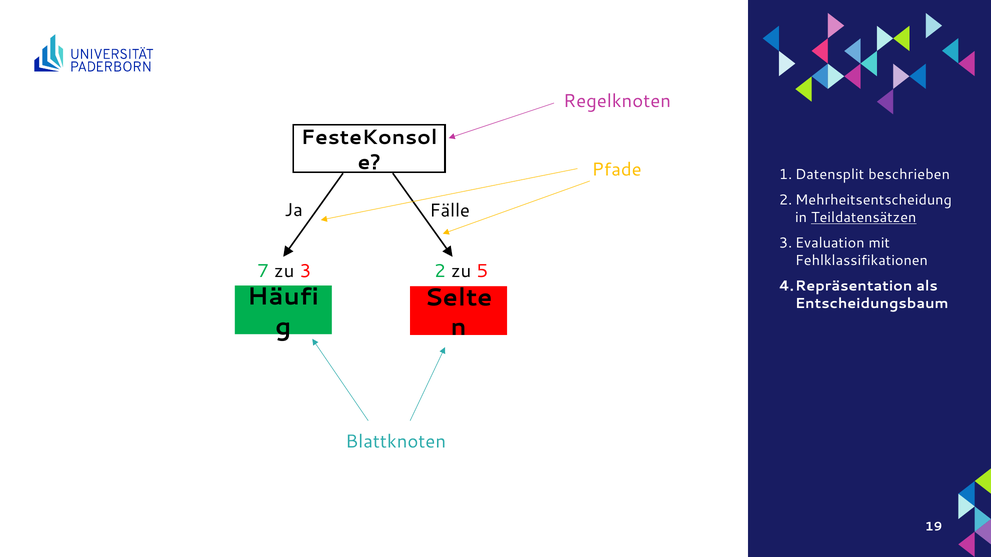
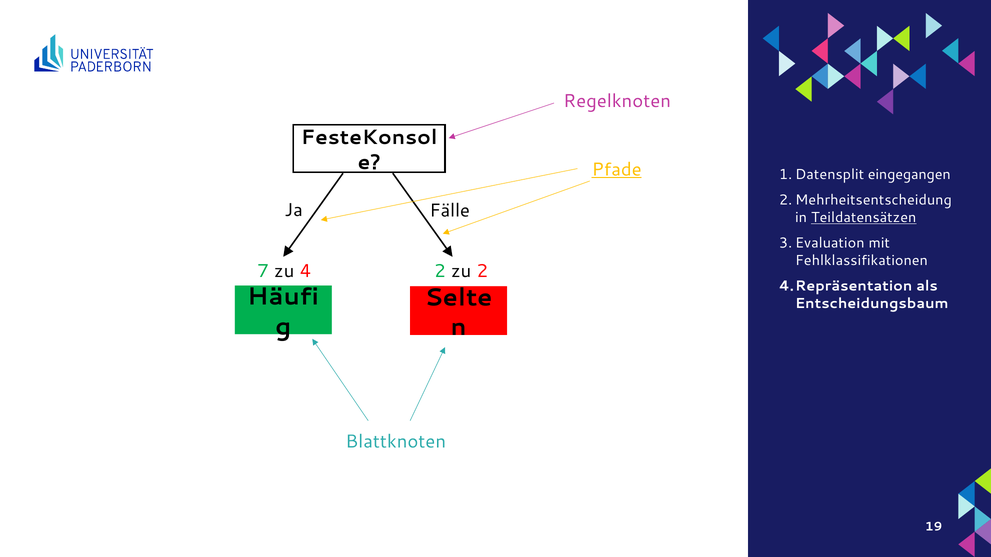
Pfade underline: none -> present (617, 170)
beschrieben: beschrieben -> eingegangen (909, 175)
3: 3 -> 4 (305, 272)
zu 5: 5 -> 2 (482, 271)
